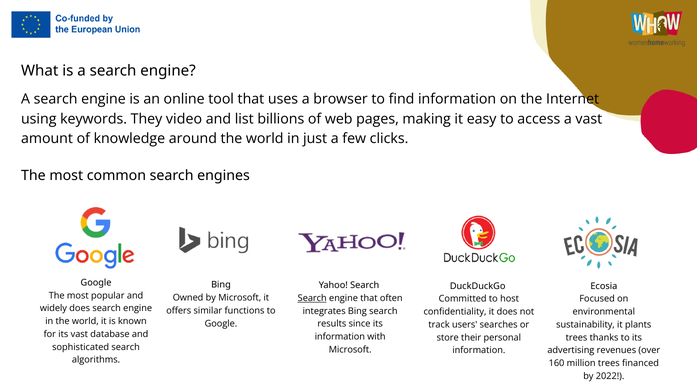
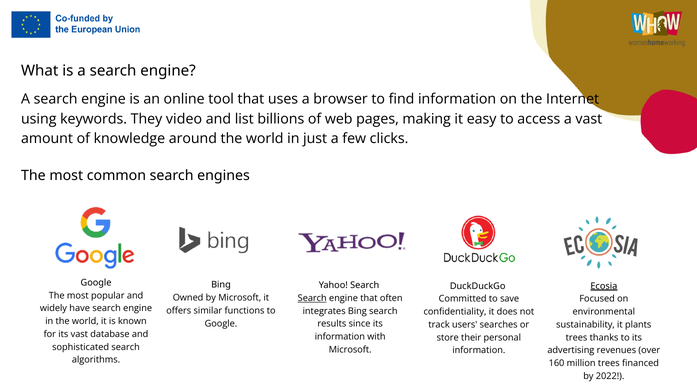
Ecosia underline: none -> present (604, 286)
host: host -> save (510, 299)
widely does: does -> have (80, 308)
